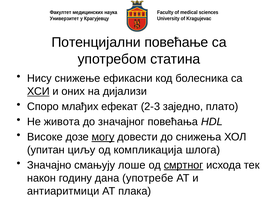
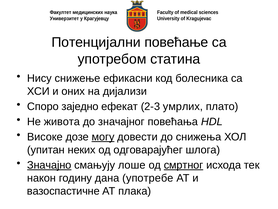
ХСИ underline: present -> none (38, 91)
млађих: млађих -> заједно (80, 106)
заједно: заједно -> умрлих (183, 106)
циљу: циљу -> неких (82, 150)
компликација: компликација -> одговарајућег (148, 150)
Значајно underline: none -> present (49, 165)
антиаритмици: антиаритмици -> вазоспастичне (63, 191)
